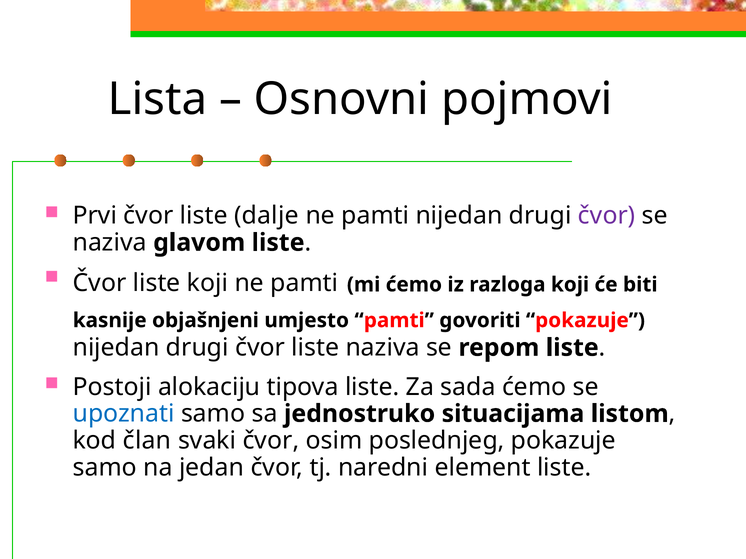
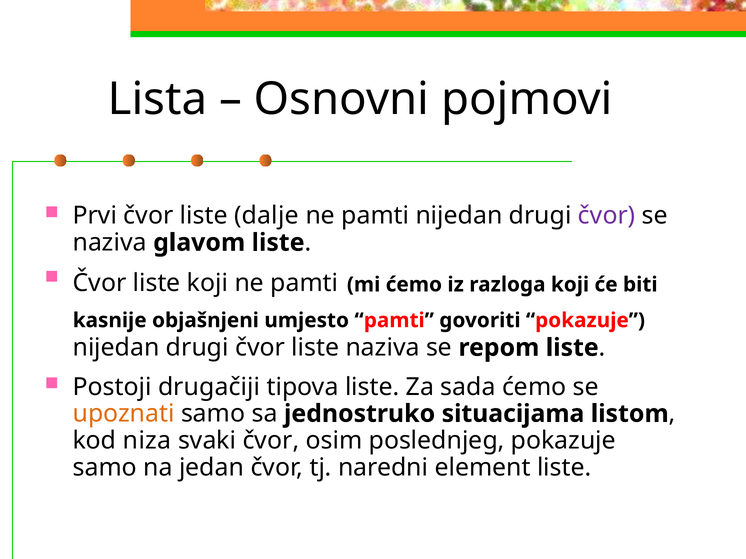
alokaciju: alokaciju -> drugačiji (209, 387)
upoznati colour: blue -> orange (124, 414)
član: član -> niza (147, 441)
